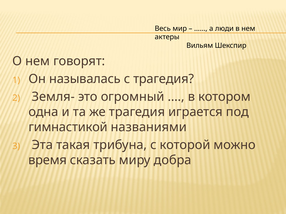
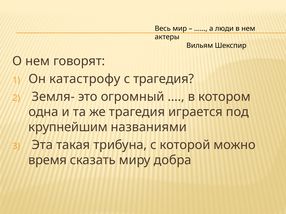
называлась: называлась -> катастрофу (85, 79)
гимнастикой: гимнастикой -> крупнейшим (68, 127)
